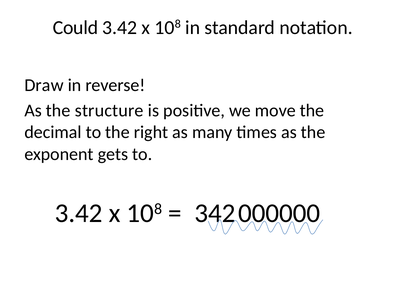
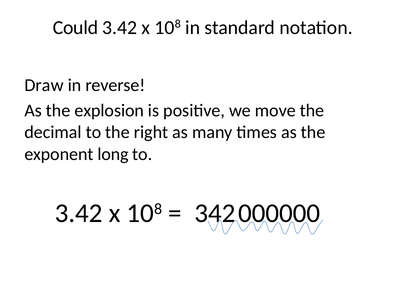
structure: structure -> explosion (109, 110)
gets: gets -> long (113, 154)
